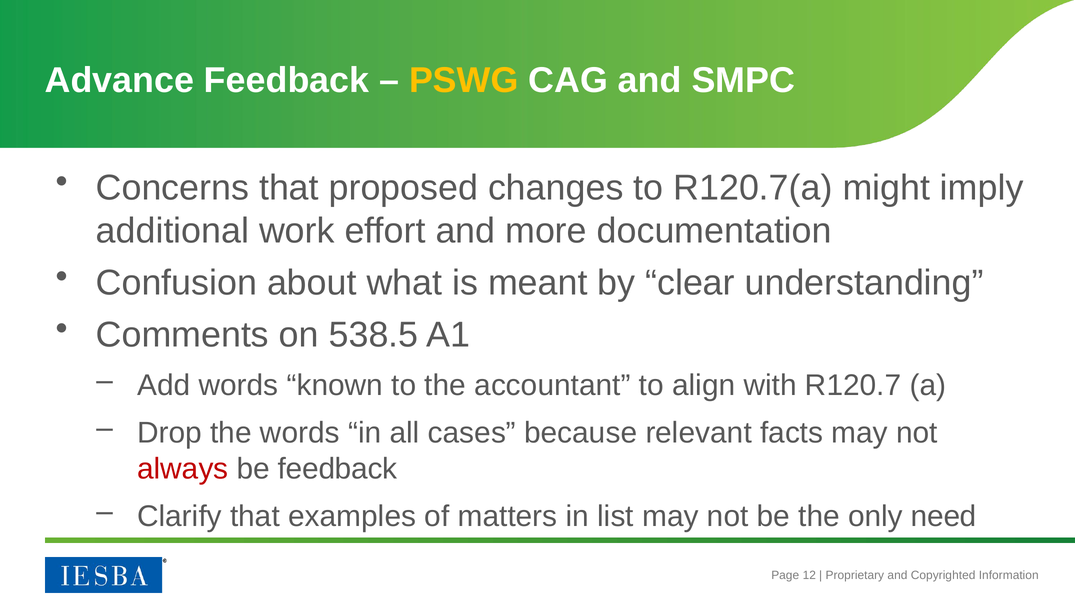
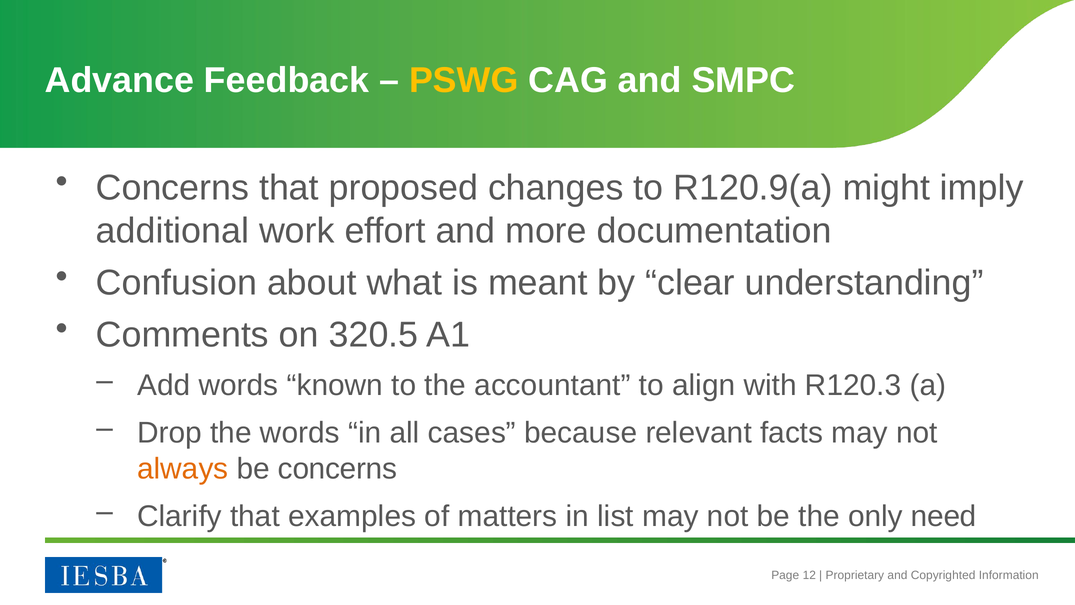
R120.7(a: R120.7(a -> R120.9(a (753, 188)
538.5: 538.5 -> 320.5 (373, 335)
R120.7: R120.7 -> R120.3 (853, 385)
always colour: red -> orange (183, 468)
be feedback: feedback -> concerns (338, 468)
